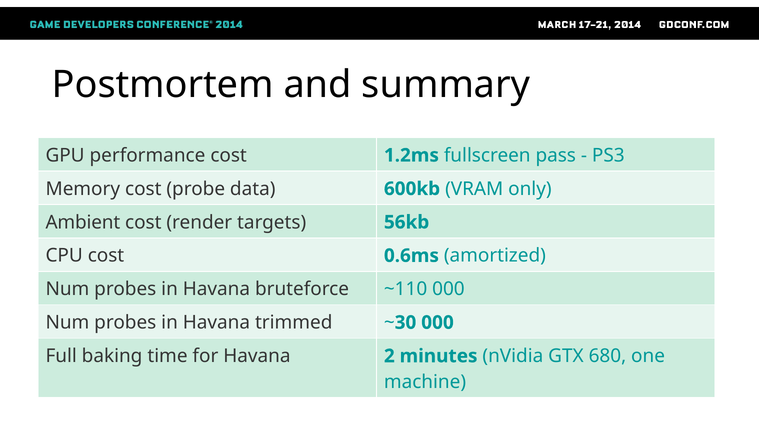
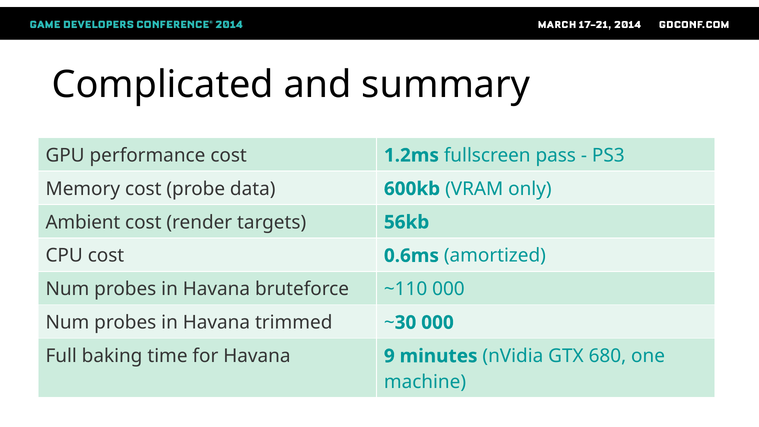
Postmortem: Postmortem -> Complicated (163, 85)
2: 2 -> 9 (389, 356)
